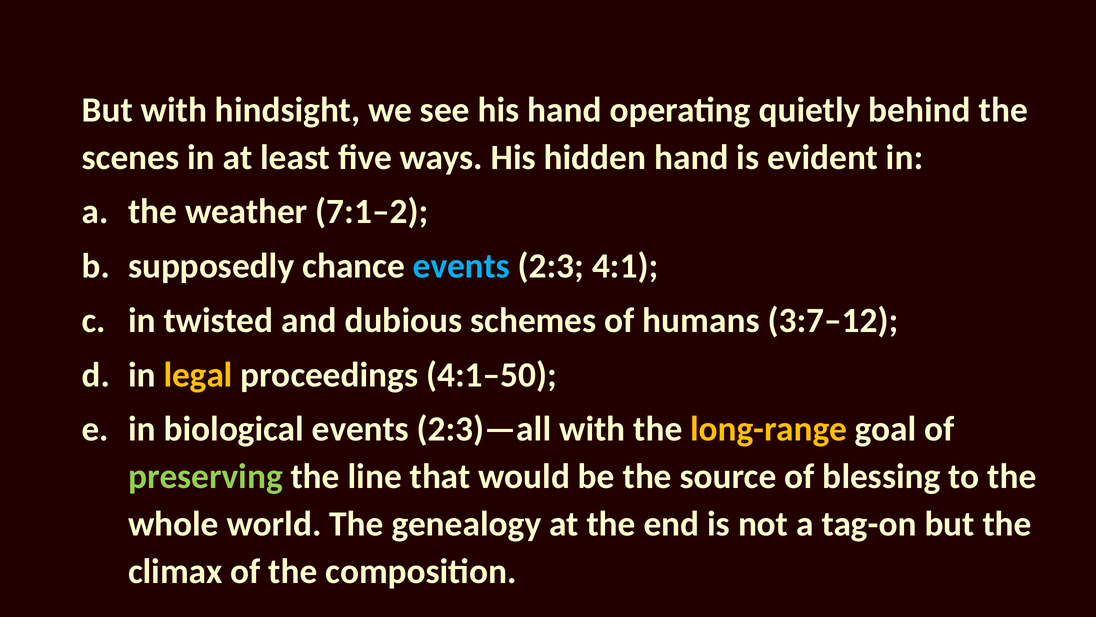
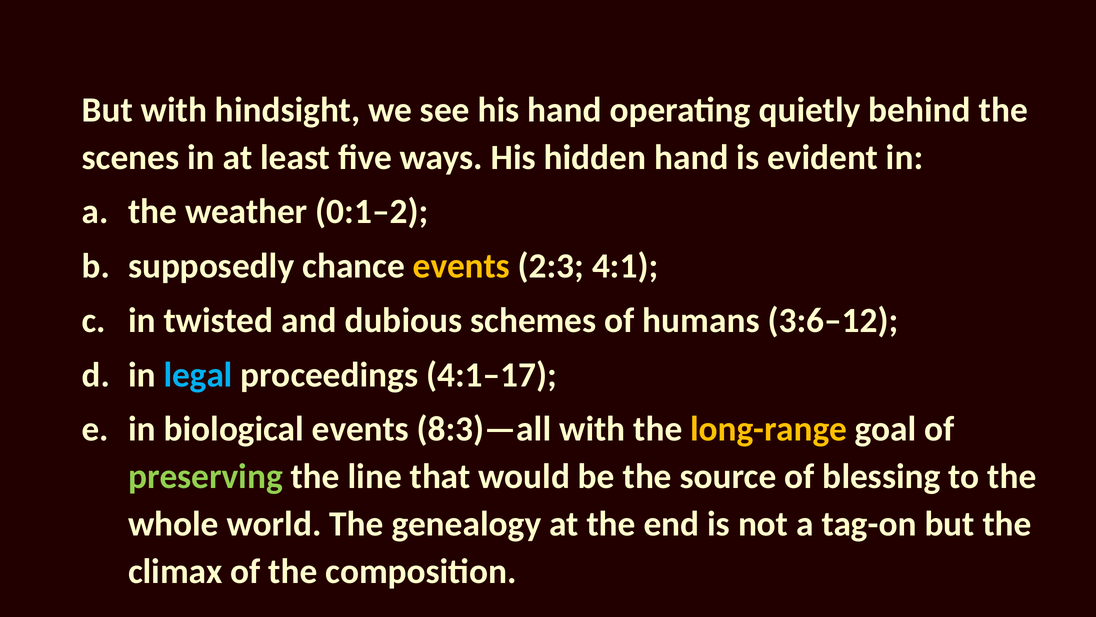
7:1–2: 7:1–2 -> 0:1–2 (372, 212)
events colour: light blue -> yellow (461, 266)
3:7–12: 3:7–12 -> 3:6–12 (833, 320)
legal colour: yellow -> light blue (198, 375)
4:1–50: 4:1–50 -> 4:1–17 (492, 375)
2:3)—all: 2:3)—all -> 8:3)—all (484, 429)
